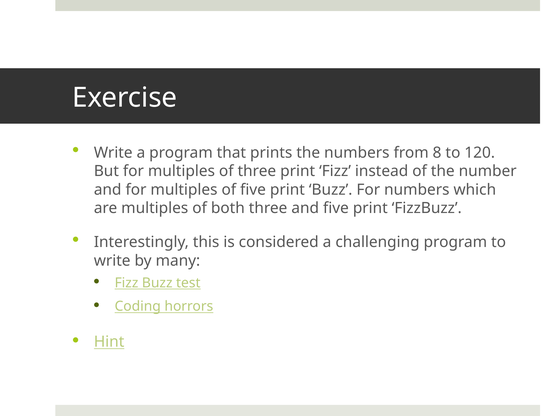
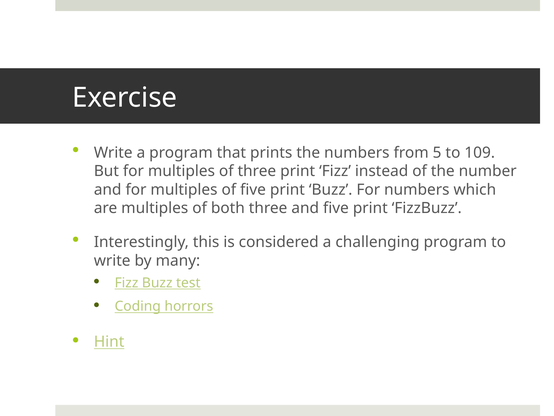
8: 8 -> 5 (437, 152)
120: 120 -> 109 (480, 152)
